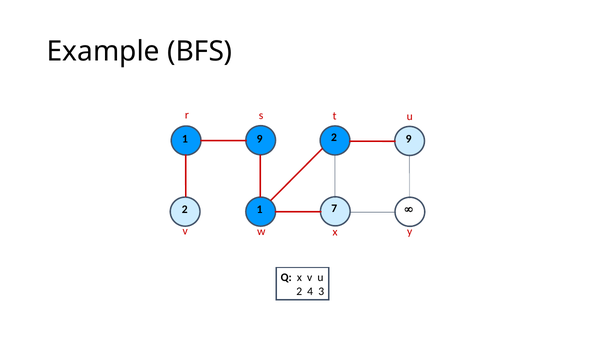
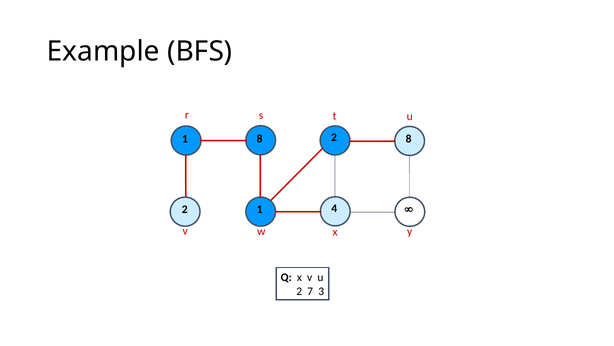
2 9: 9 -> 8 (409, 139)
1 9: 9 -> 8 (260, 139)
7: 7 -> 4 (334, 208)
4: 4 -> 7 (310, 291)
